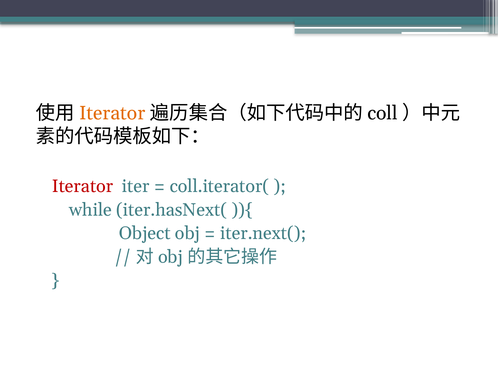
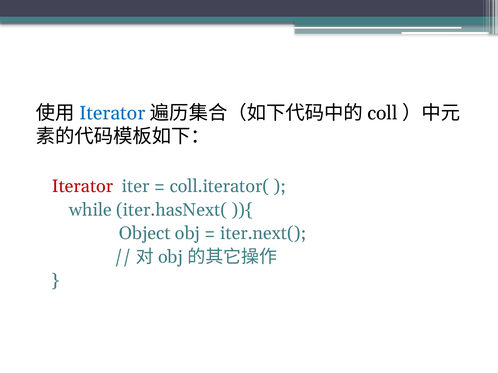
Iterator colour: orange -> blue (112, 113)
